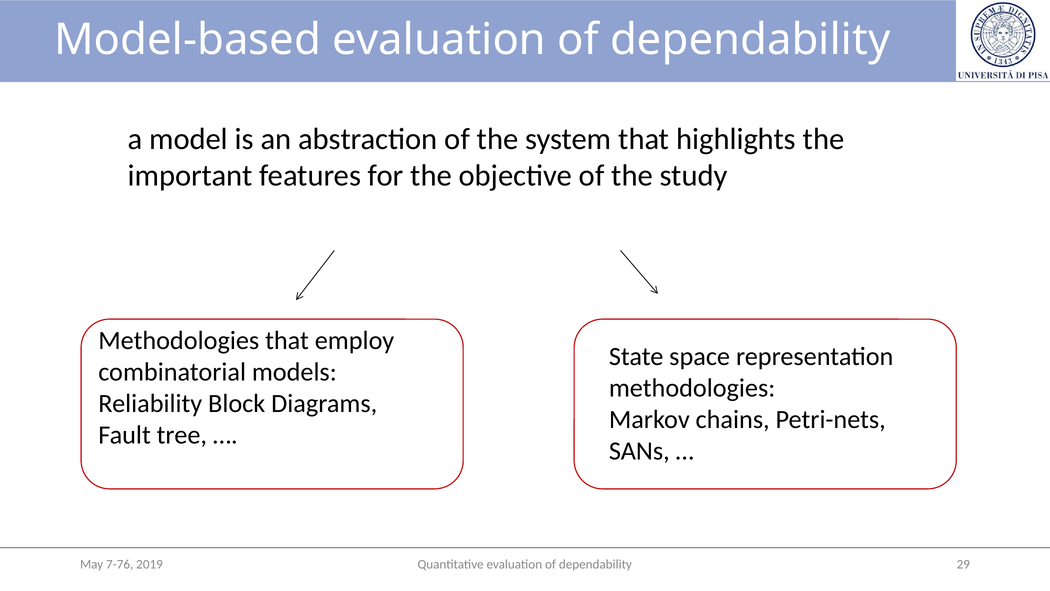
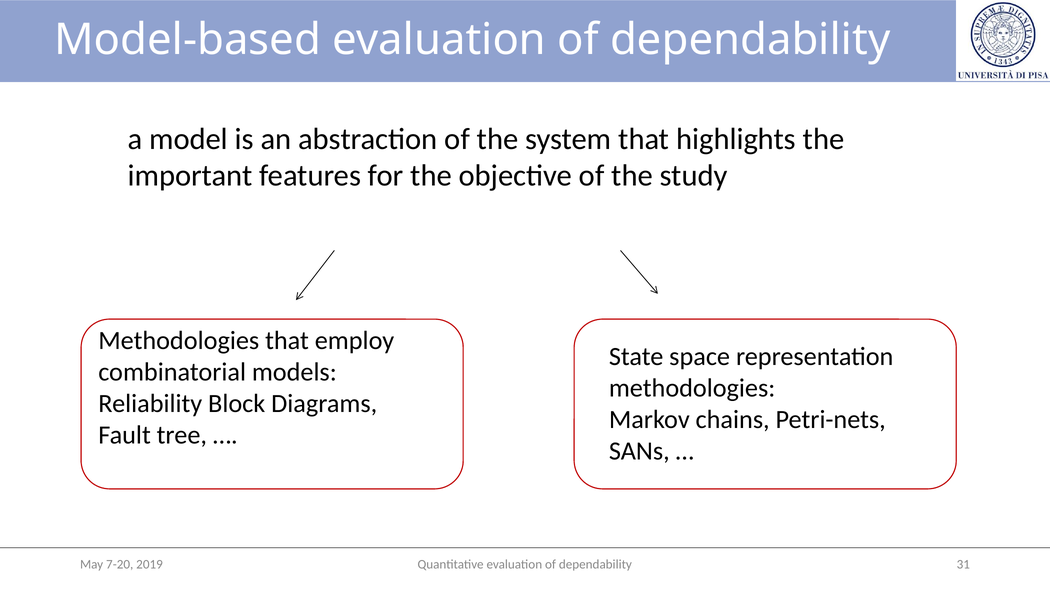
29: 29 -> 31 (963, 564)
7-76: 7-76 -> 7-20 (120, 564)
